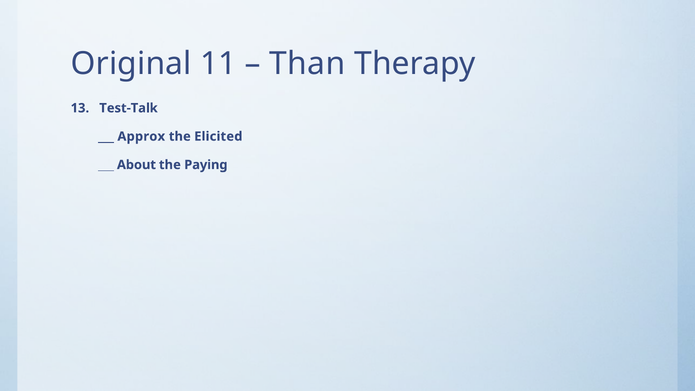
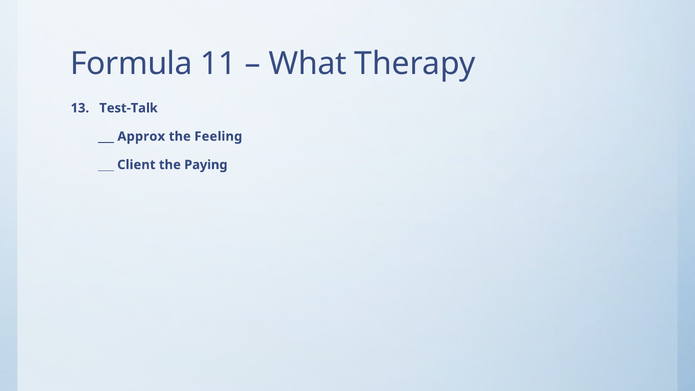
Original: Original -> Formula (131, 64)
Than: Than -> What (308, 64)
Elicited: Elicited -> Feeling (218, 136)
About: About -> Client (136, 165)
